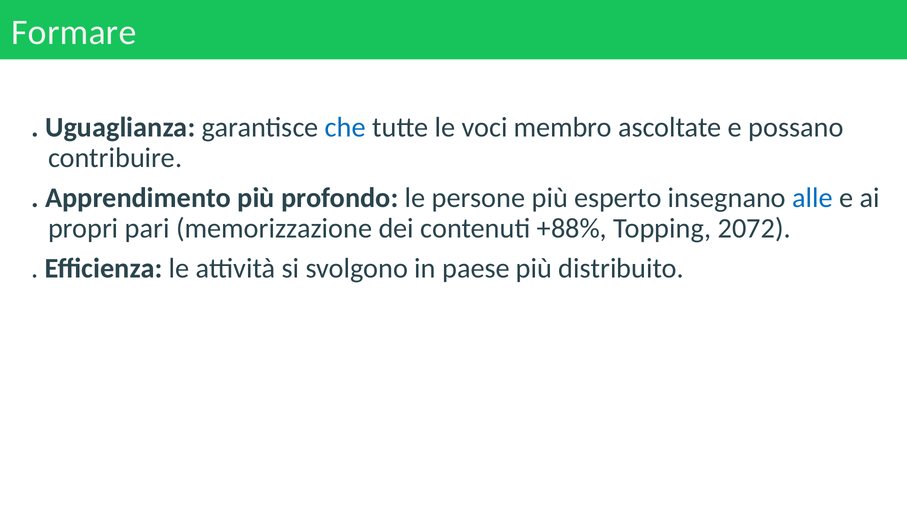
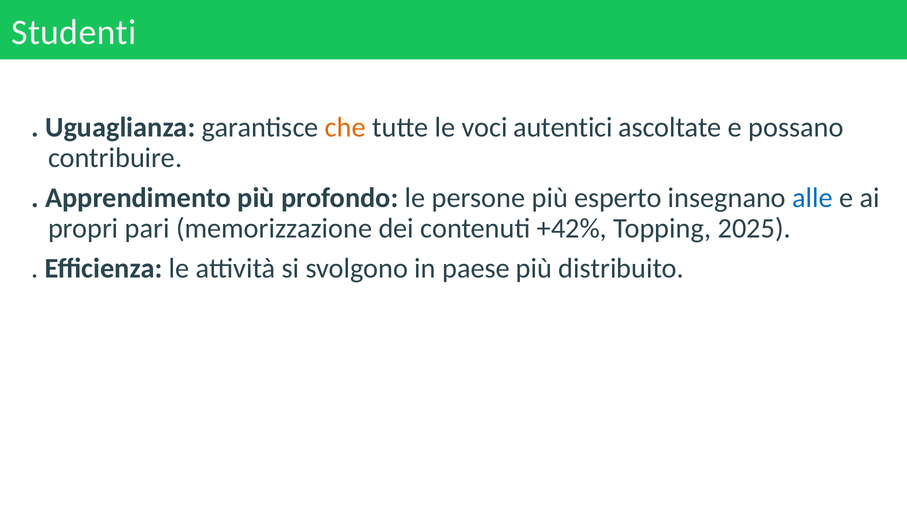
Formare: Formare -> Studenti (74, 32)
che colour: blue -> orange (345, 127)
membro: membro -> autentici (563, 127)
+88%: +88% -> +42% (572, 229)
2072: 2072 -> 2025 (754, 229)
